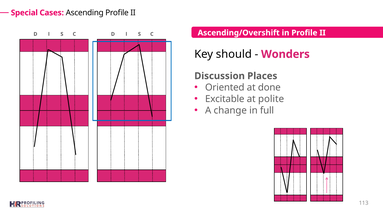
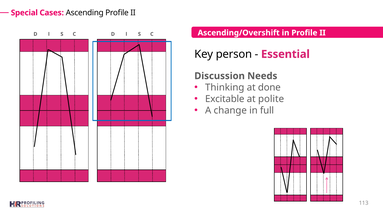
should: should -> person (234, 54)
Wonders: Wonders -> Essential (285, 54)
Places: Places -> Needs (262, 76)
Oriented: Oriented -> Thinking (225, 87)
